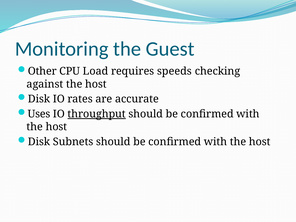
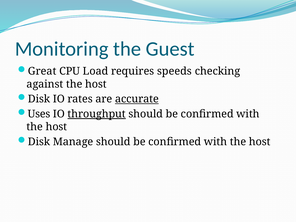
Other: Other -> Great (42, 71)
accurate underline: none -> present (137, 99)
Subnets: Subnets -> Manage (73, 142)
